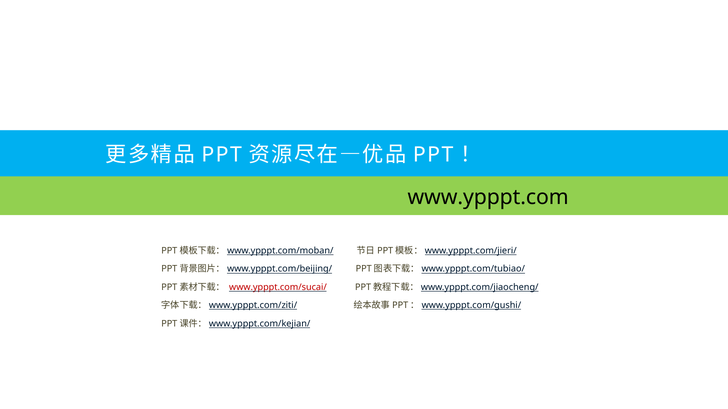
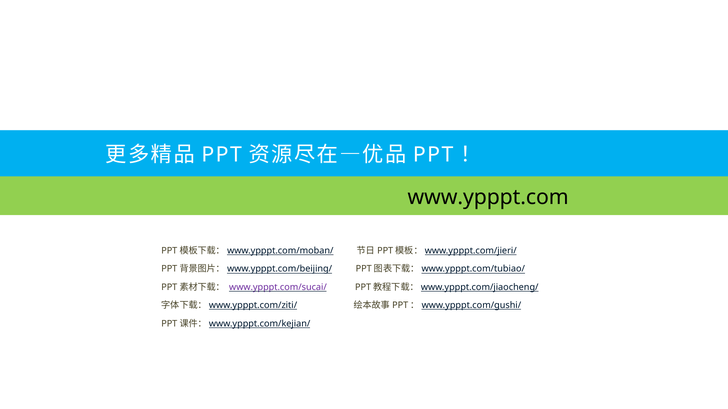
www.ypppt.com/sucai/ colour: red -> purple (278, 288)
